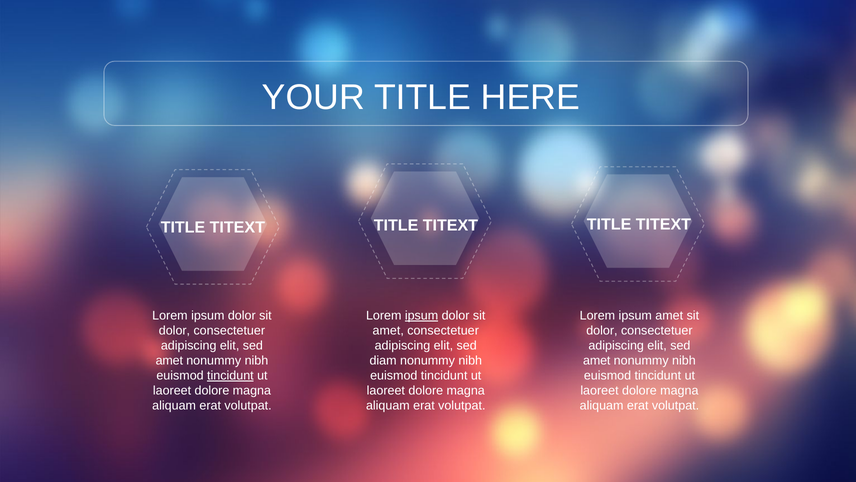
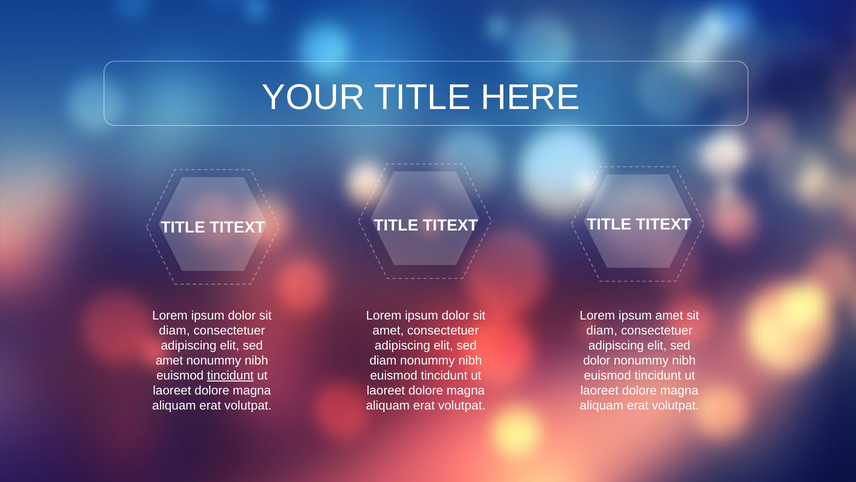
ipsum underline: present -> none (422, 315)
dolor: dolor -> diam (174, 330)
dolor: dolor -> diam (602, 330)
amet: amet -> dolor (597, 360)
